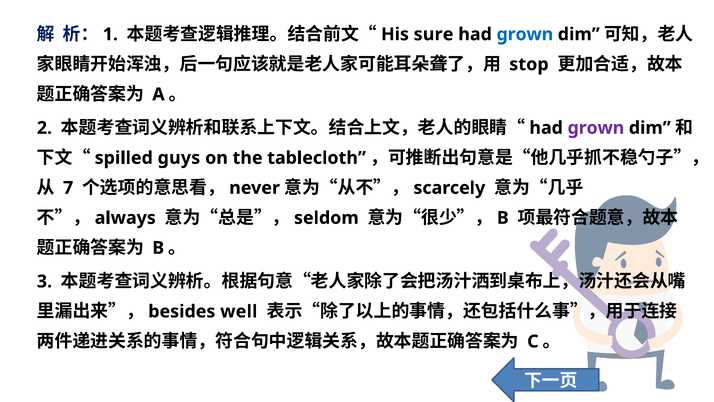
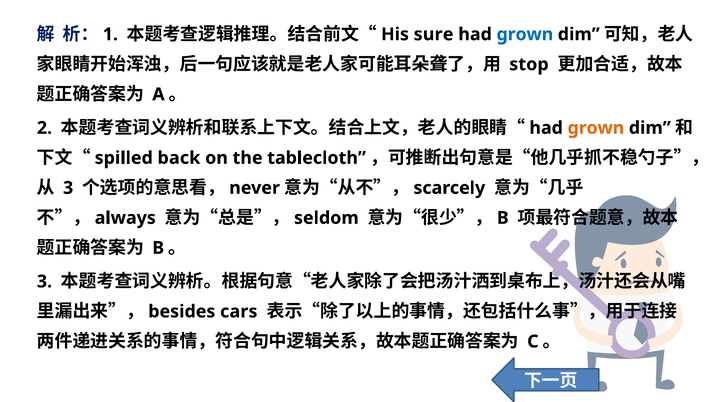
grown colour: purple -> orange (596, 128)
guys: guys -> back (179, 158)
7: 7 -> 3 (68, 188)
well: well -> cars (239, 311)
